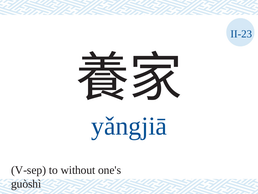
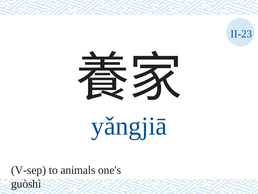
without: without -> animals (78, 170)
